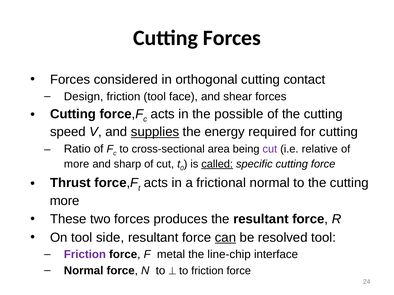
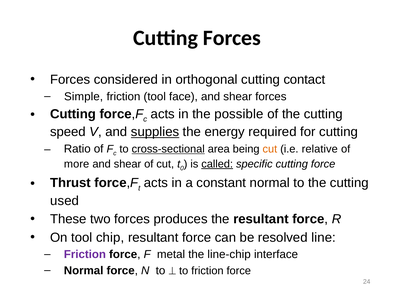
Design: Design -> Simple (84, 97)
cross-sectional underline: none -> present (168, 149)
cut colour: purple -> orange (270, 149)
sharp: sharp -> shear (127, 164)
frictional: frictional -> constant (221, 183)
more: more -> used (65, 201)
side: side -> chip (110, 238)
can underline: present -> none (225, 238)
resolved tool: tool -> line (324, 238)
